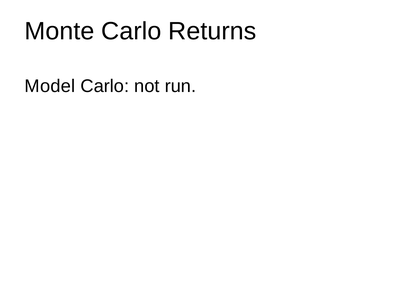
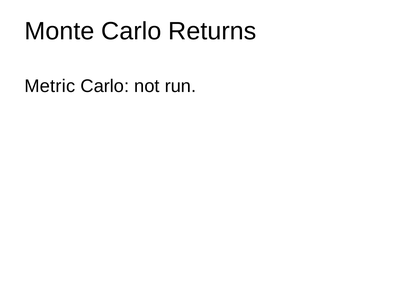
Model: Model -> Metric (50, 86)
